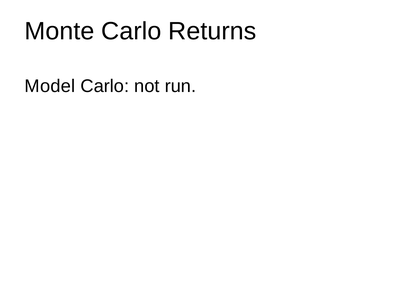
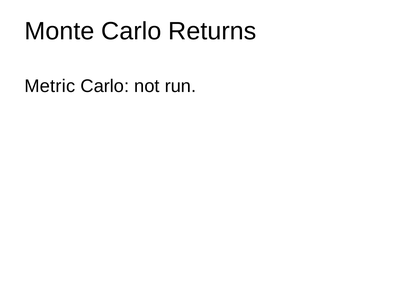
Model: Model -> Metric (50, 86)
